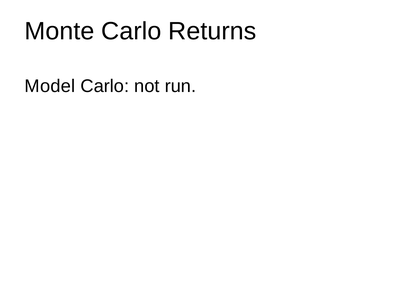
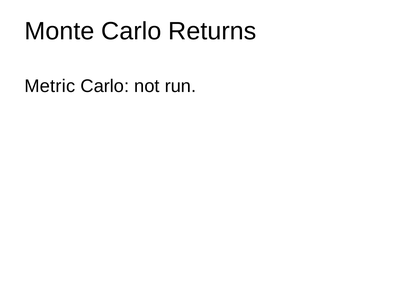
Model: Model -> Metric (50, 86)
